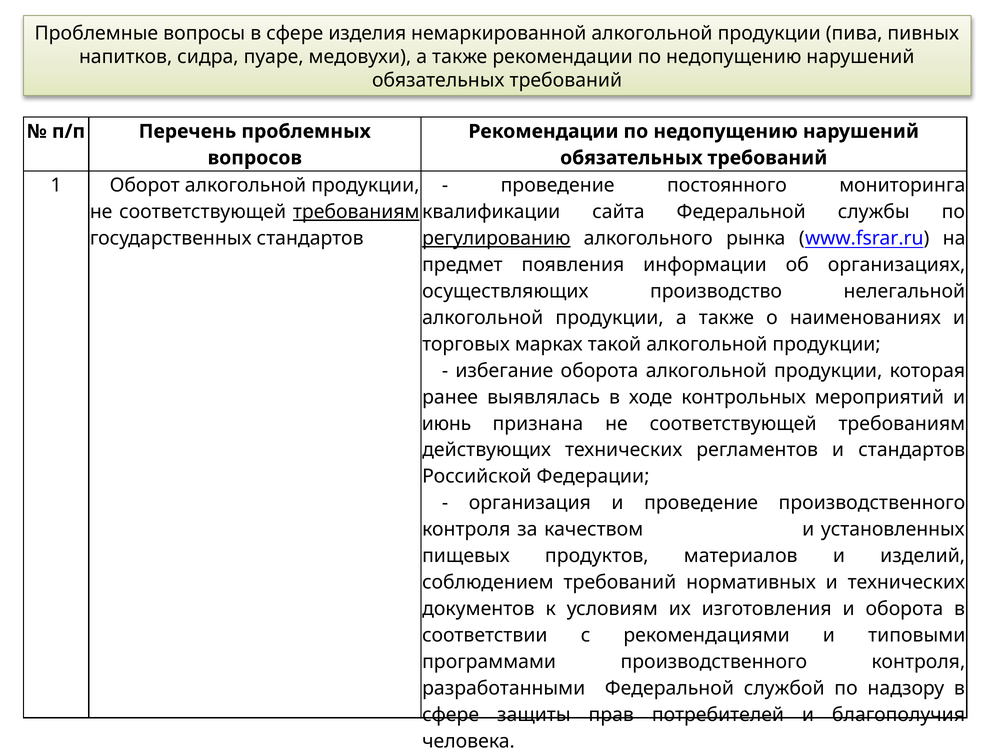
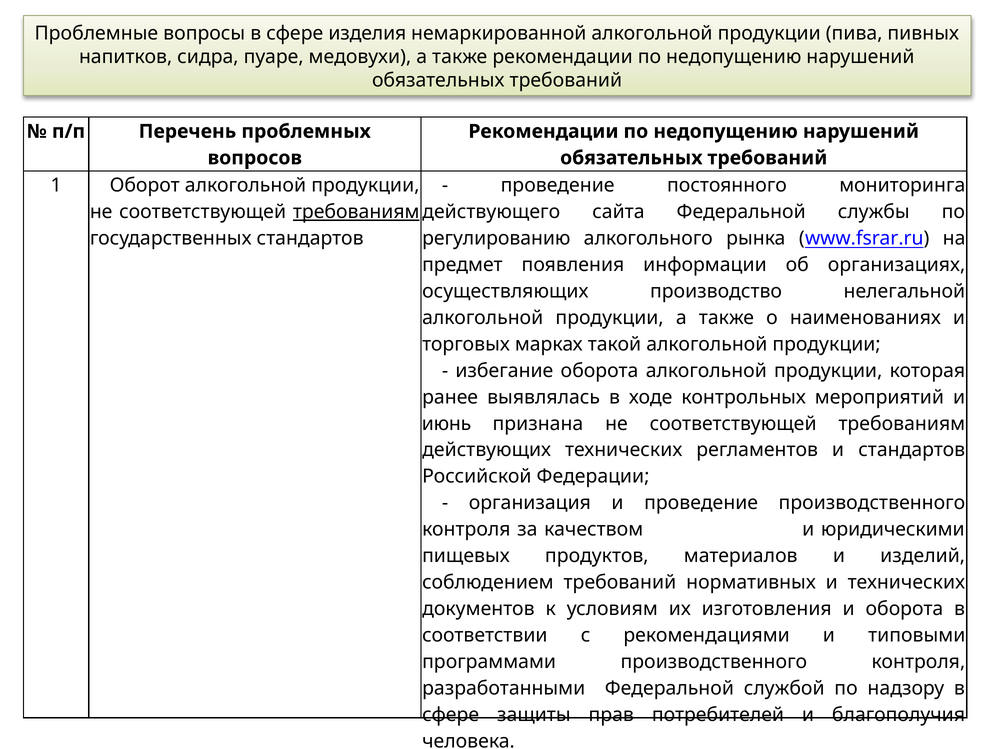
квалификации: квалификации -> действующего (491, 212)
регулированию underline: present -> none (496, 238)
установленных: установленных -> юридическими (893, 529)
